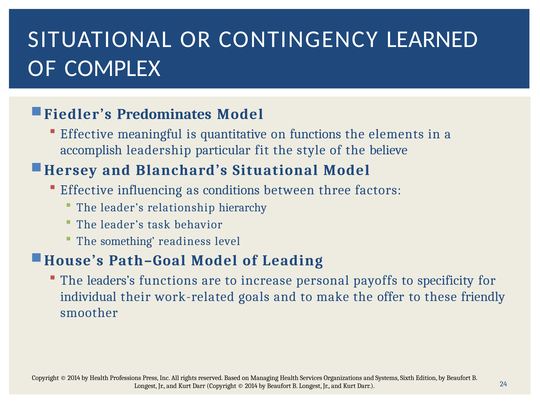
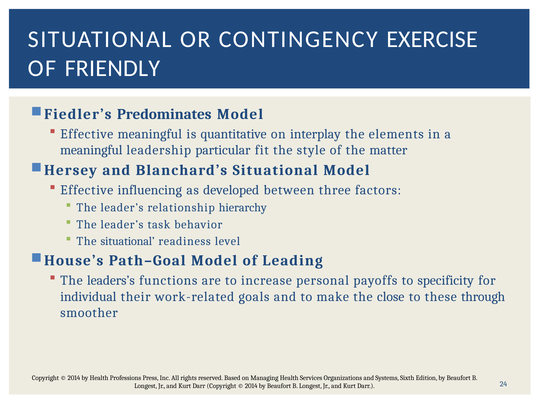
LEARNED: LEARNED -> EXERCISE (432, 39)
COMPLEX: COMPLEX -> FRIENDLY (112, 68)
on functions: functions -> interplay (315, 134)
accomplish: accomplish -> meaningful (91, 150)
believe: believe -> matter (388, 150)
conditions: conditions -> developed (231, 190)
The something: something -> situational (128, 241)
offer: offer -> close (391, 297)
friendly: friendly -> through (483, 297)
